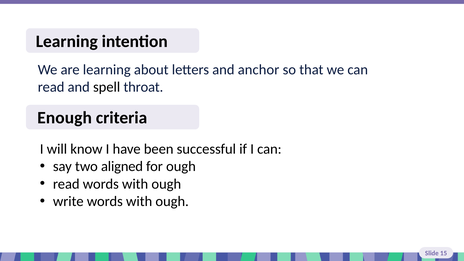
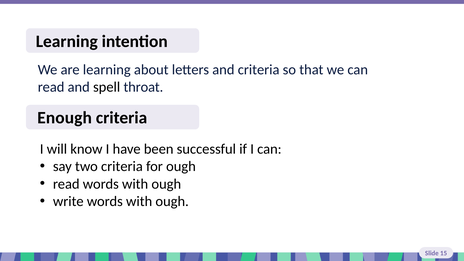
and anchor: anchor -> criteria (259, 70)
two aligned: aligned -> criteria (122, 167)
